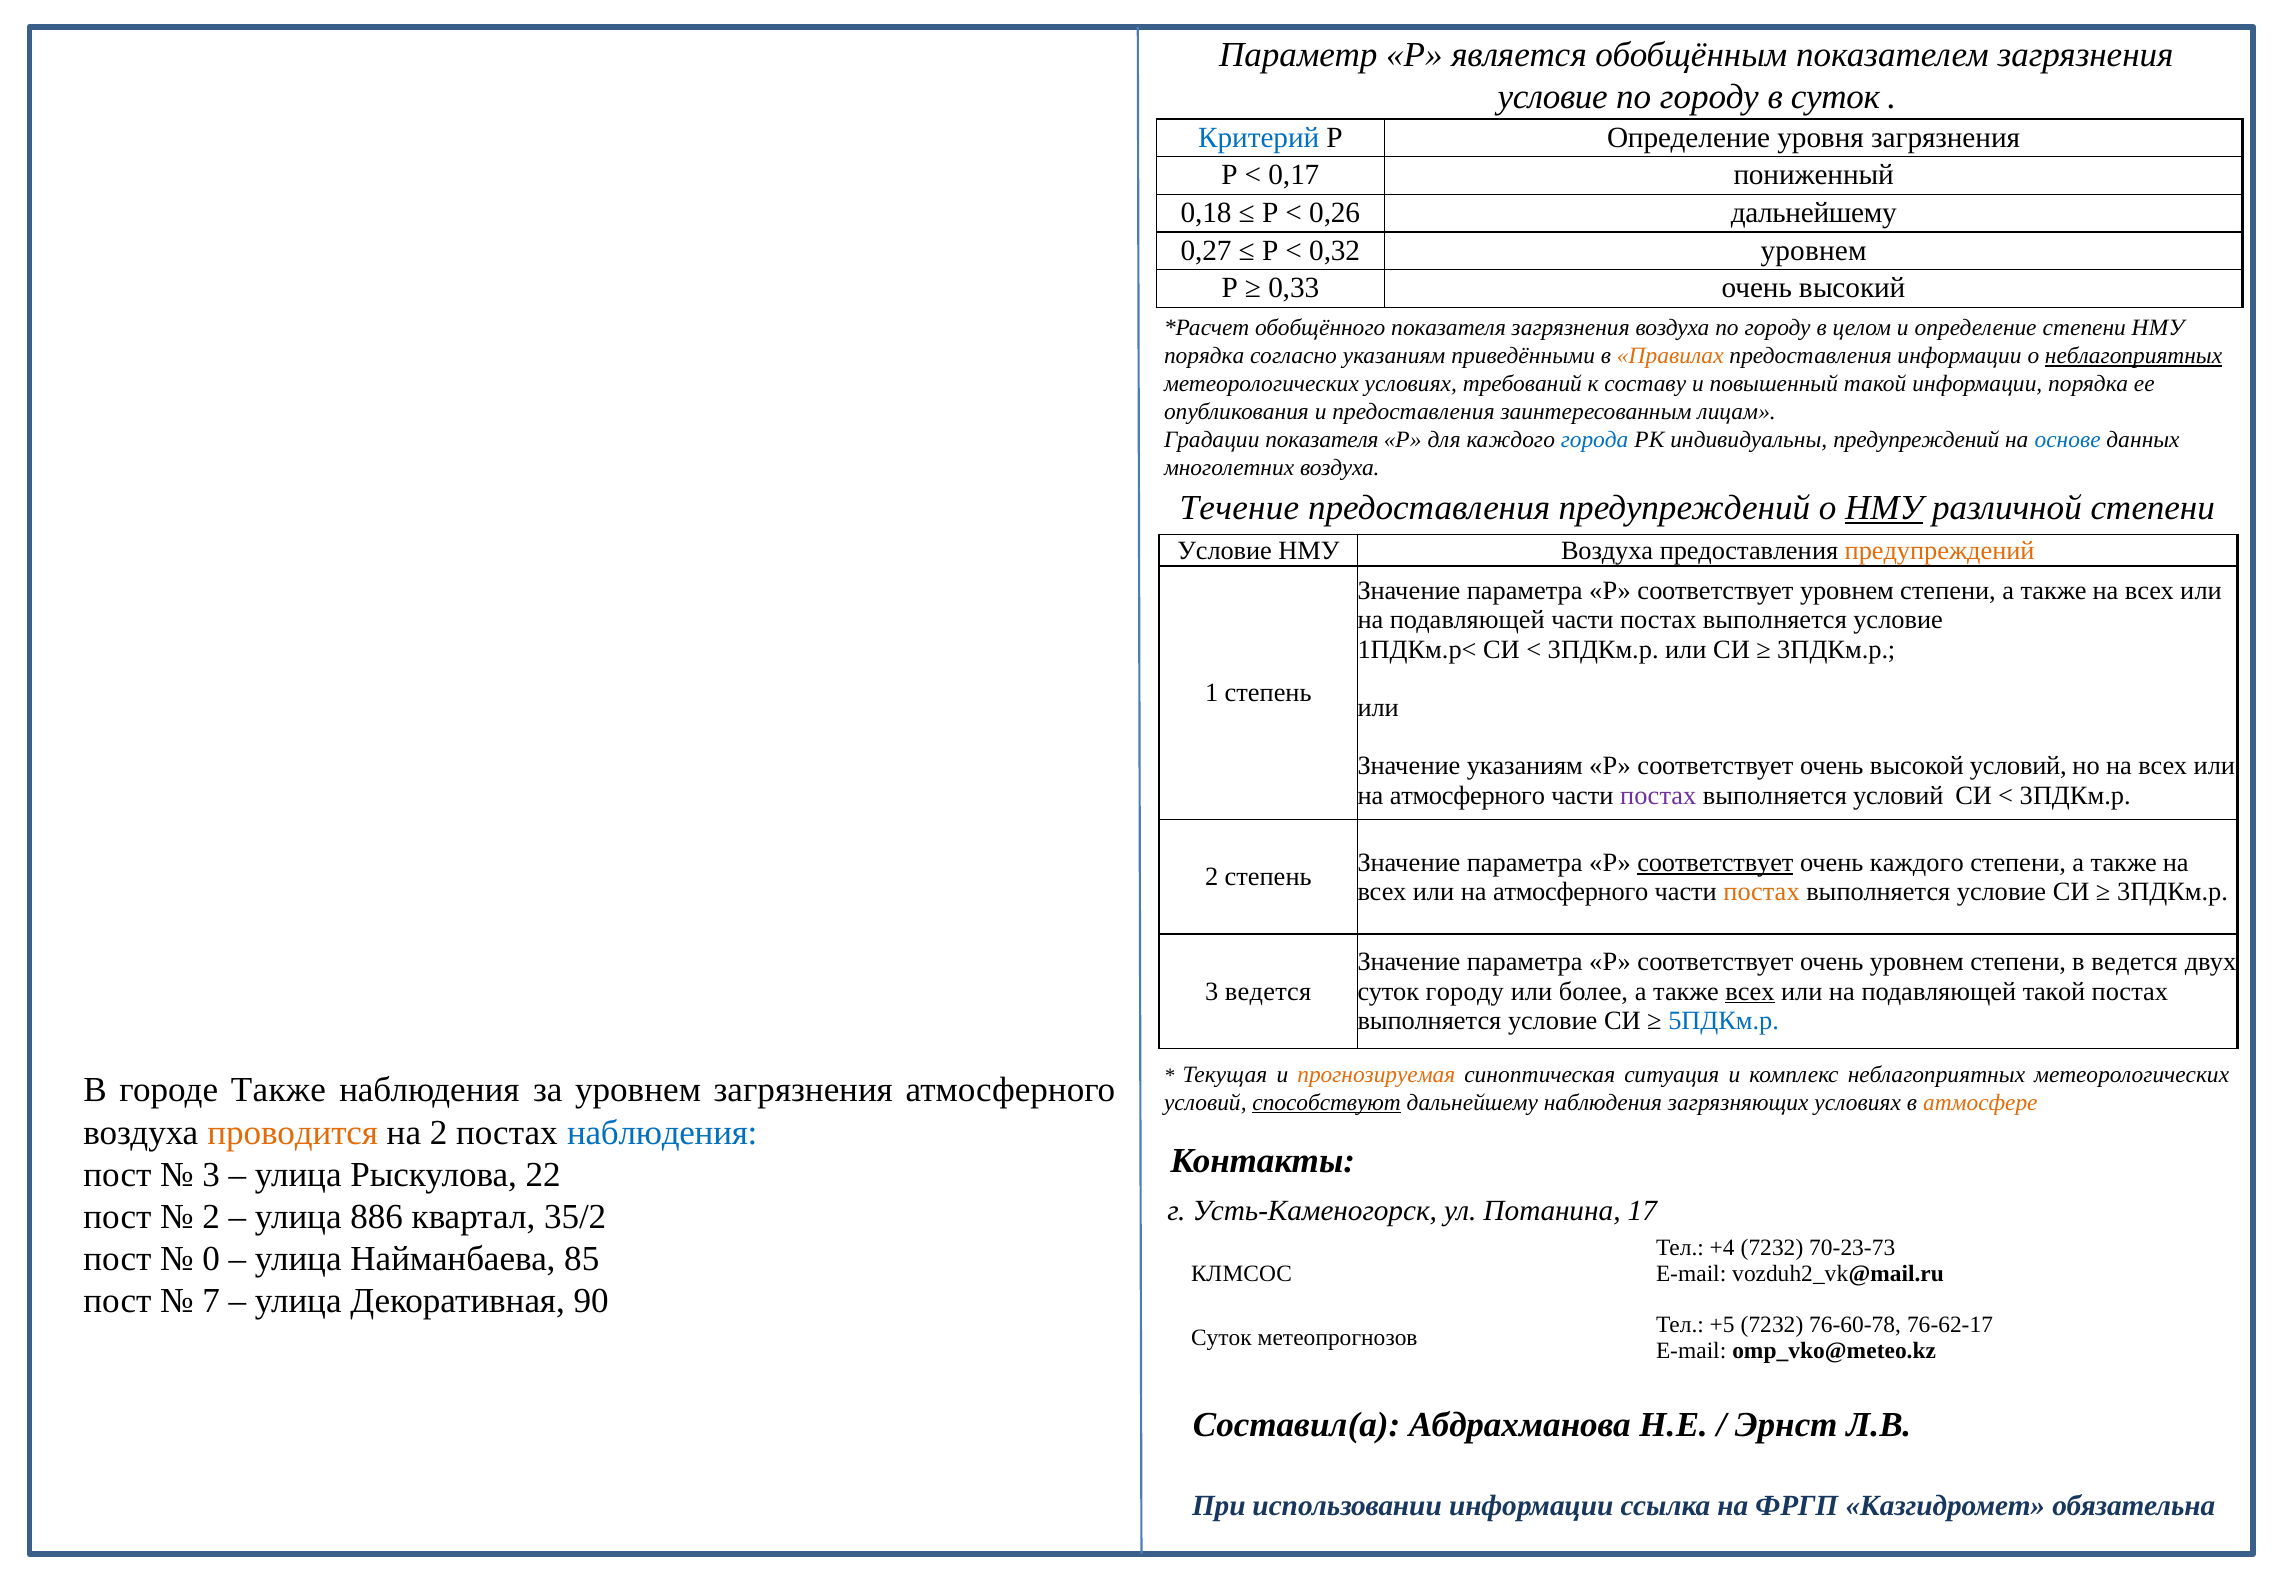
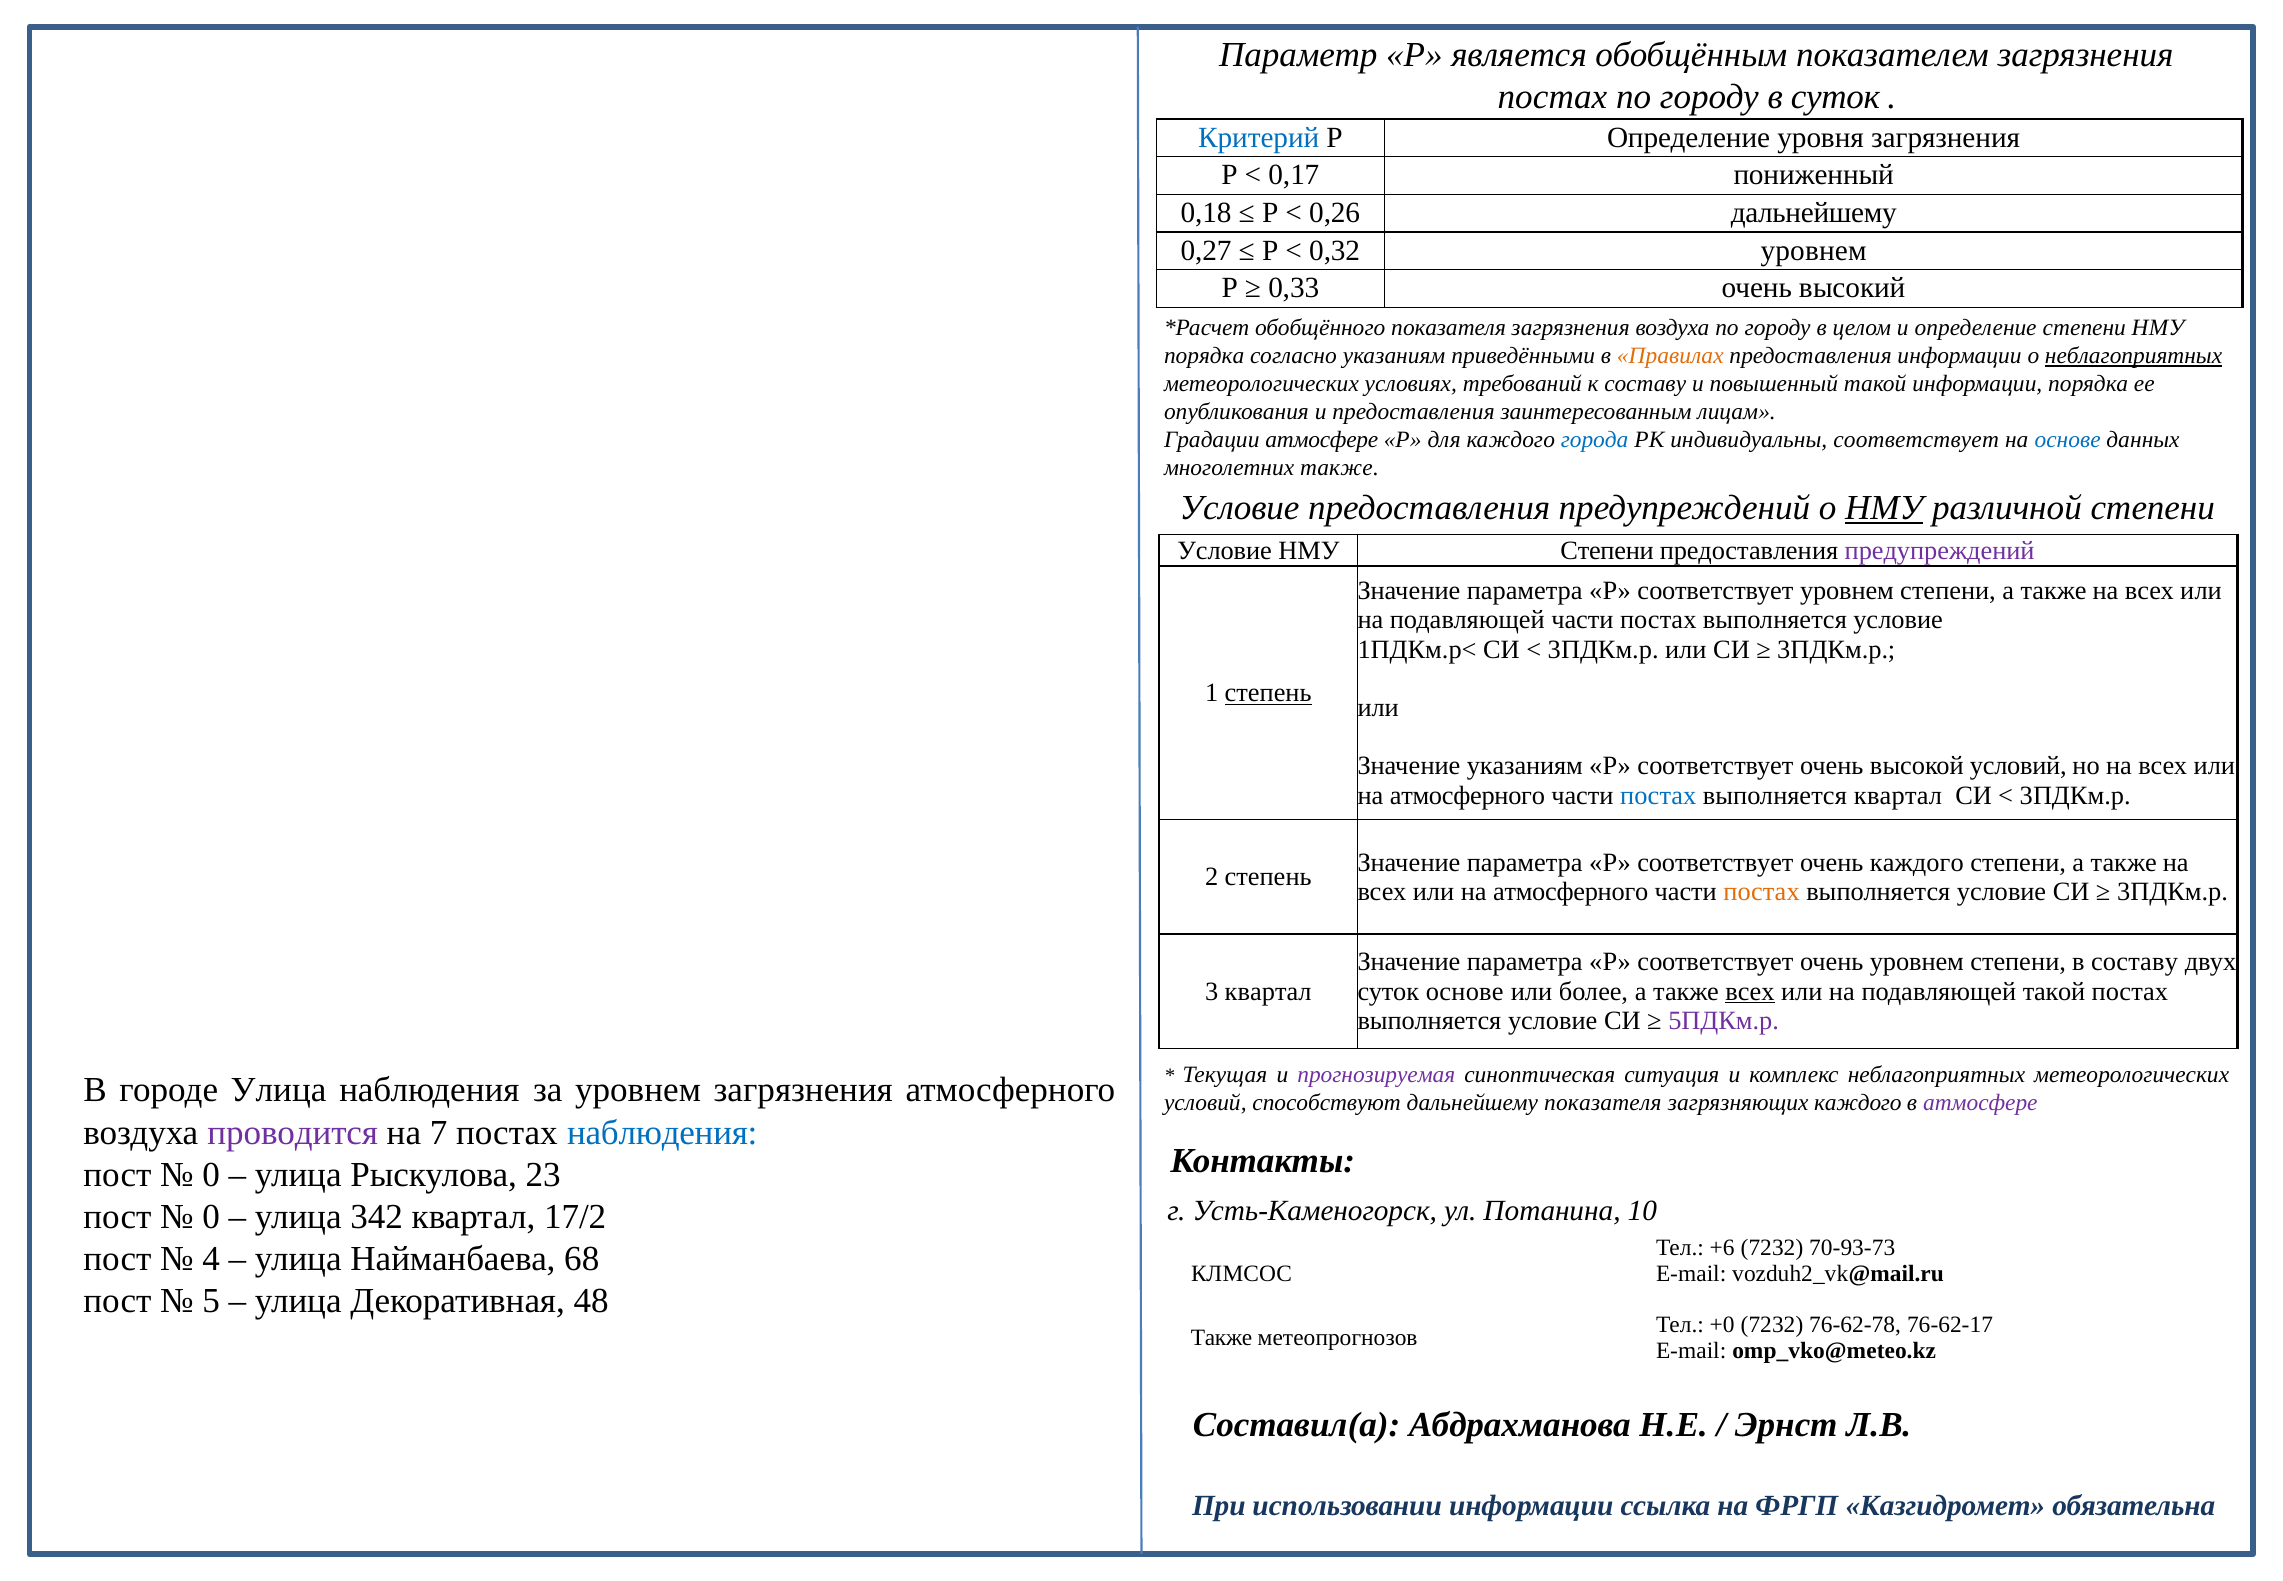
условие: условие -> постах (1552, 97)
Градации показателя: показателя -> атмосфере (1322, 440)
индивидуальны предупреждений: предупреждений -> соответствует (1916, 440)
многолетних воздуха: воздуха -> также (1340, 468)
Течение: Течение -> Условие (1240, 508)
НМУ Воздуха: Воздуха -> Степени (1607, 550)
предупреждений colour: orange -> purple (1940, 550)
степень underline: none -> present (1268, 693)
постах colour: purple -> blue (1658, 795)
выполняется условий: условий -> квартал (1898, 795)
соответствует underline: present -> none (1715, 862)
в ведется: ведется -> составу (2135, 962)
3 ведется: ведется -> квартал (1268, 991)
суток городу: городу -> основе (1465, 991)
5ПДКм.р colour: blue -> purple (1724, 1020)
прогнозируемая colour: orange -> purple (1376, 1074)
городе Также: Также -> Улица (279, 1090)
способствуют underline: present -> none (1327, 1102)
дальнейшему наблюдения: наблюдения -> показателя (1603, 1102)
загрязняющих условиях: условиях -> каждого (1858, 1102)
атмосфере colour: orange -> purple (1980, 1102)
проводится colour: orange -> purple (293, 1132)
на 2: 2 -> 7 (439, 1132)
3: 3 -> 0 (211, 1174)
22: 22 -> 23 (543, 1174)
17: 17 -> 10 (1642, 1211)
2: 2 -> 0 (211, 1216)
886: 886 -> 342 (377, 1216)
35/2: 35/2 -> 17/2 (575, 1216)
+4: +4 -> +6 (1722, 1247)
70-23-73: 70-23-73 -> 70-93-73 (1852, 1247)
0: 0 -> 4 (211, 1259)
85: 85 -> 68 (582, 1259)
7: 7 -> 5 (211, 1301)
90: 90 -> 48 (591, 1301)
+5: +5 -> +0 (1722, 1324)
76-60-78: 76-60-78 -> 76-62-78 (1855, 1324)
Суток: Суток -> Также (1222, 1337)
